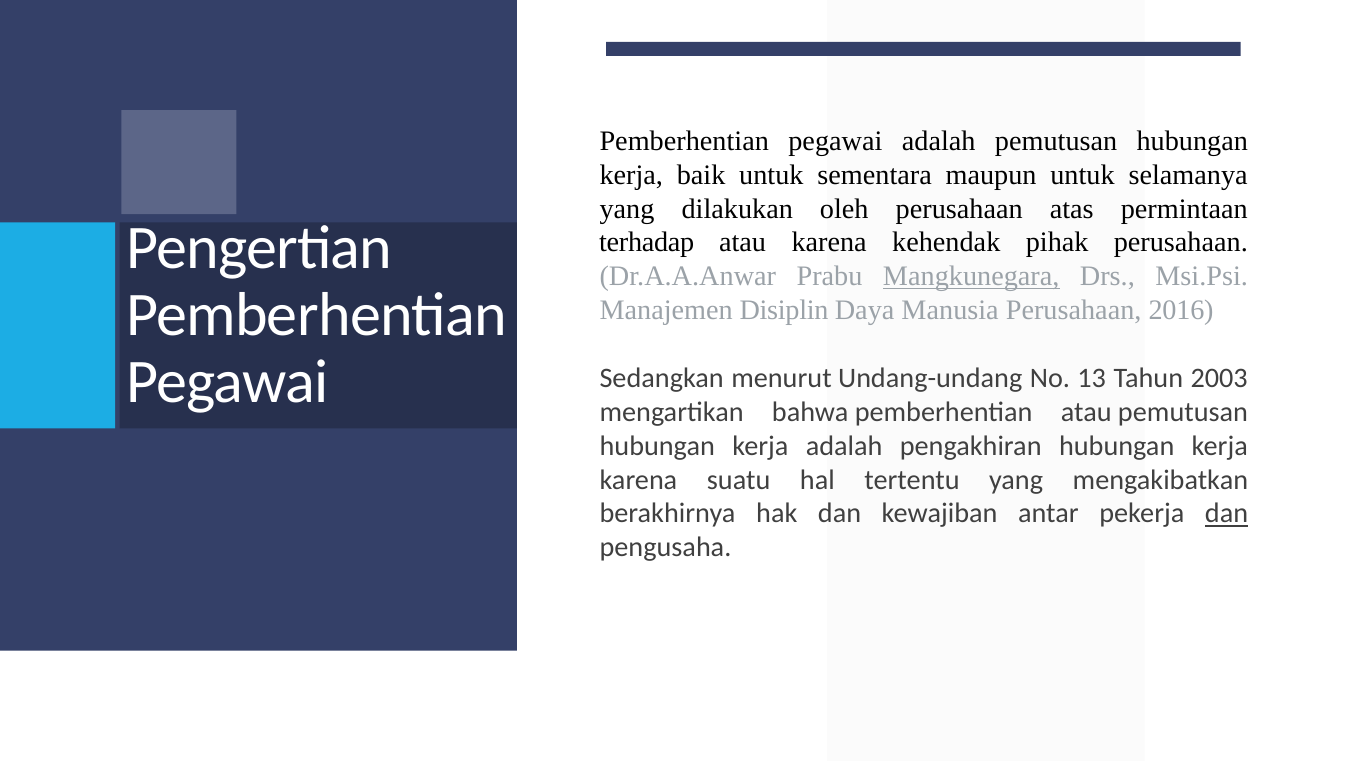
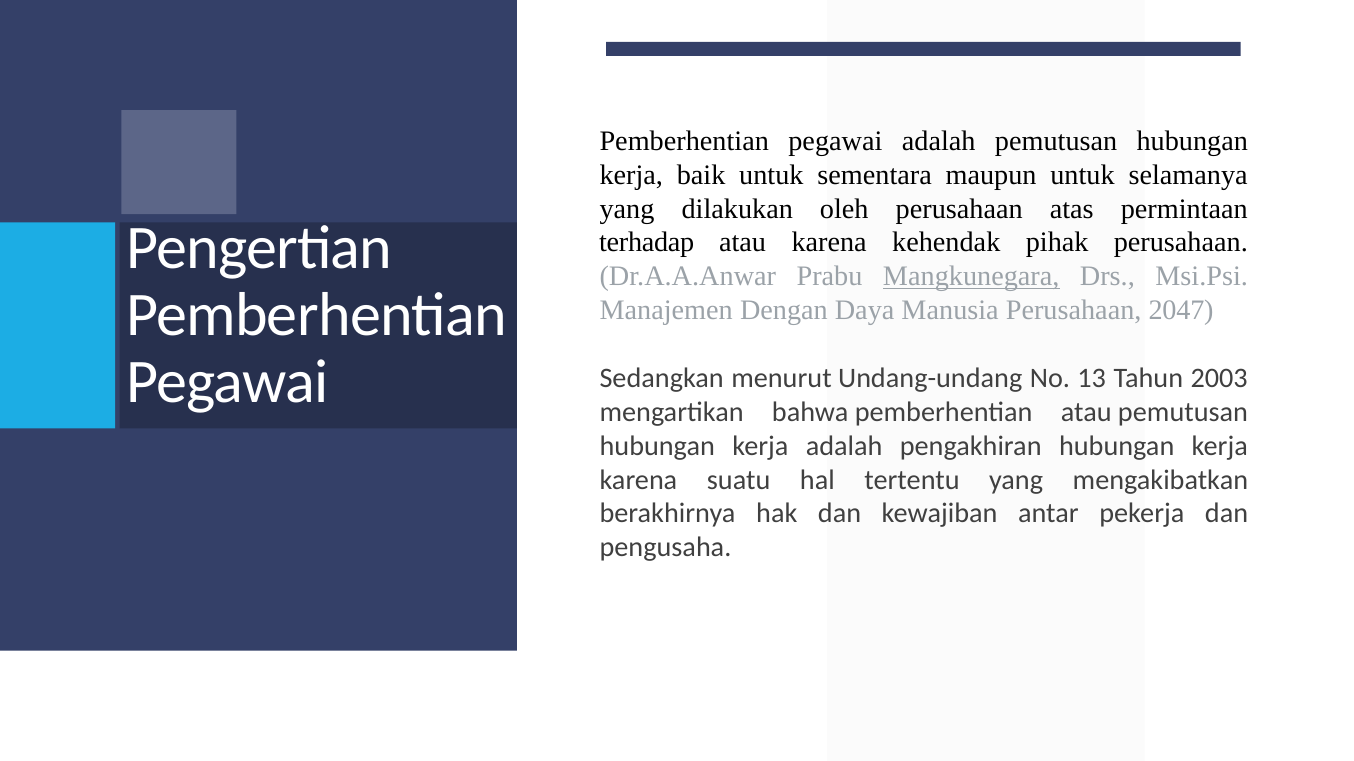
Disiplin: Disiplin -> Dengan (784, 311)
2016: 2016 -> 2047 (1181, 311)
dan underline: present -> none (1227, 514)
